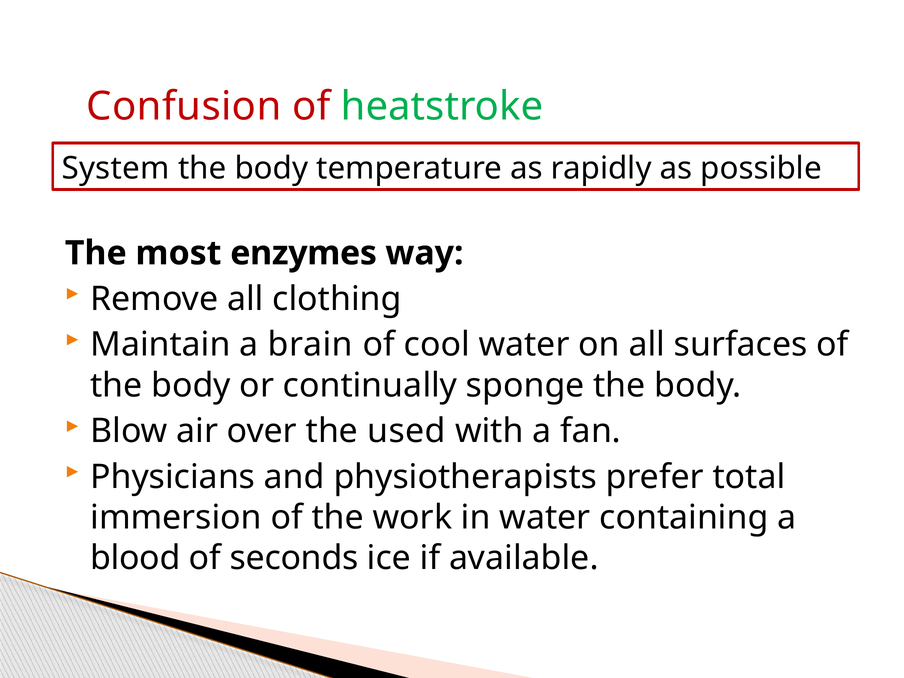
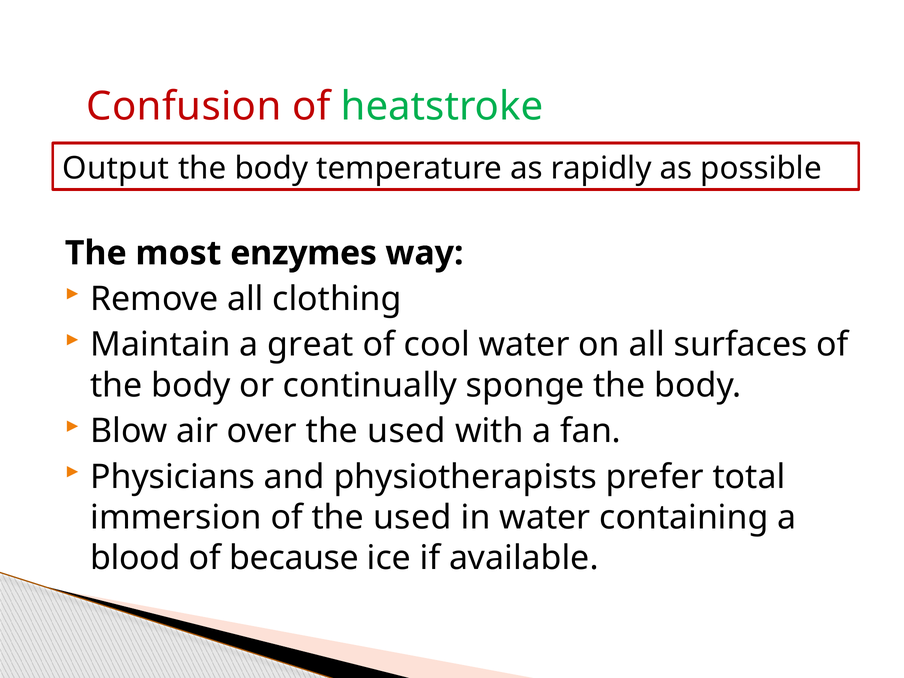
System: System -> Output (116, 169)
brain: brain -> great (310, 345)
of the work: work -> used (412, 518)
seconds: seconds -> because (294, 558)
